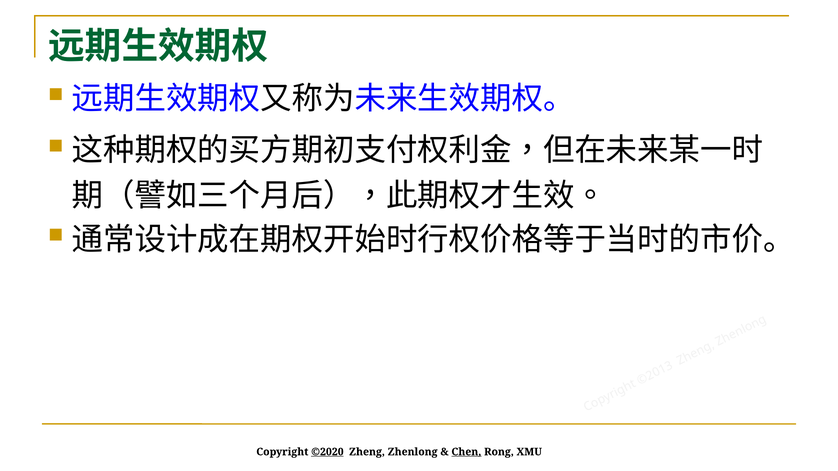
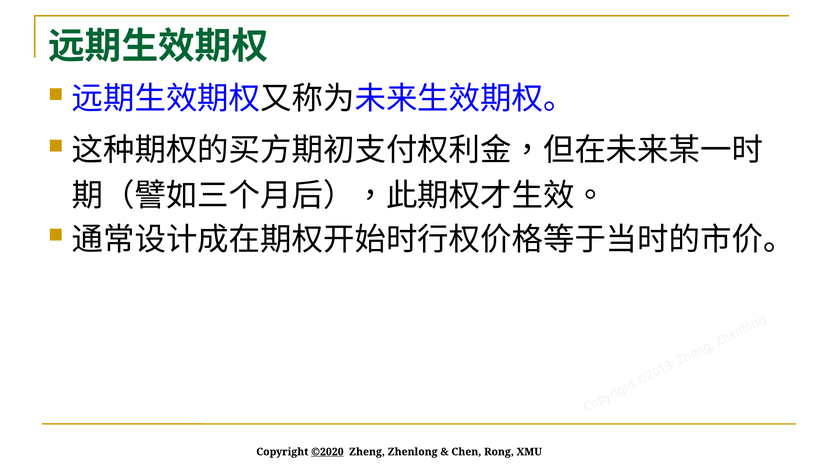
Chen underline: present -> none (466, 452)
